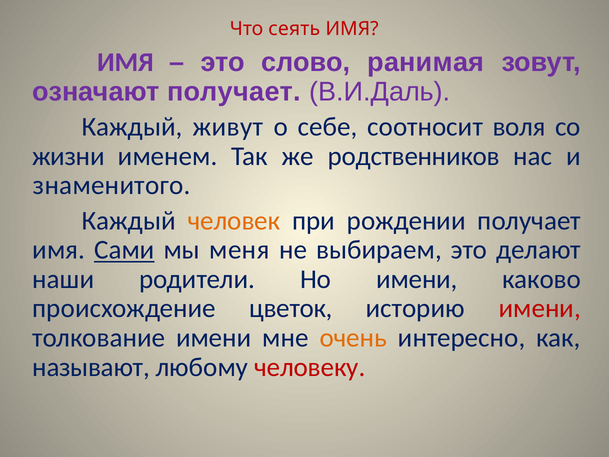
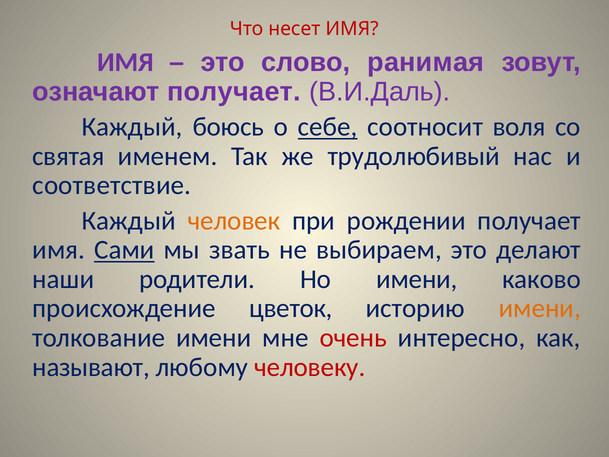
сеять: сеять -> несет (294, 29)
живут: живут -> боюсь (228, 127)
себе underline: none -> present (328, 127)
жизни: жизни -> святая (68, 156)
родственников: родственников -> трудолюбивый (414, 156)
знаменитого: знаменитого -> соответствие (112, 185)
меня: меня -> звать (240, 250)
имени colour: red -> orange (540, 308)
очень colour: orange -> red (353, 338)
